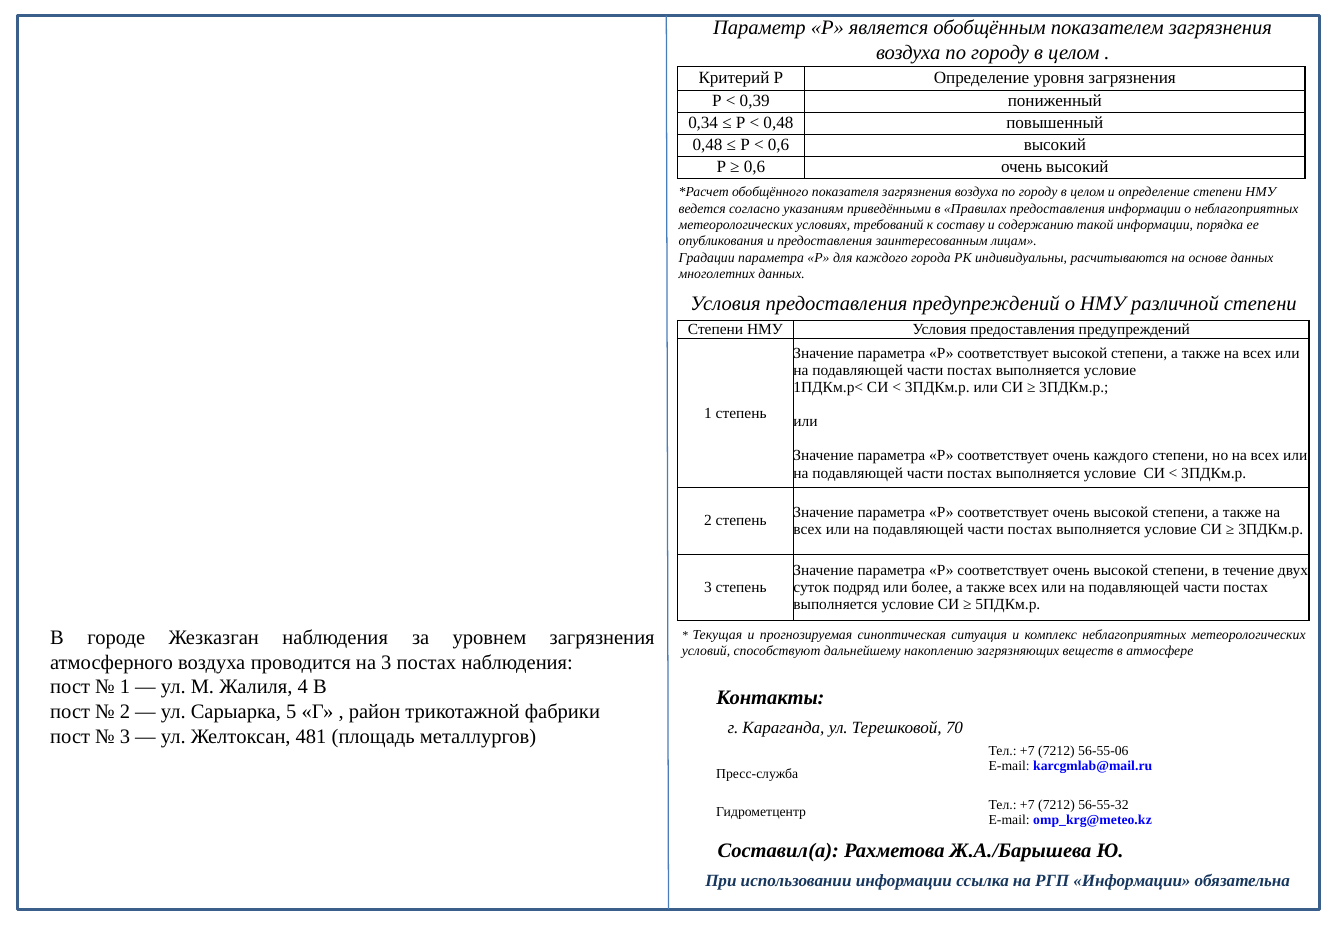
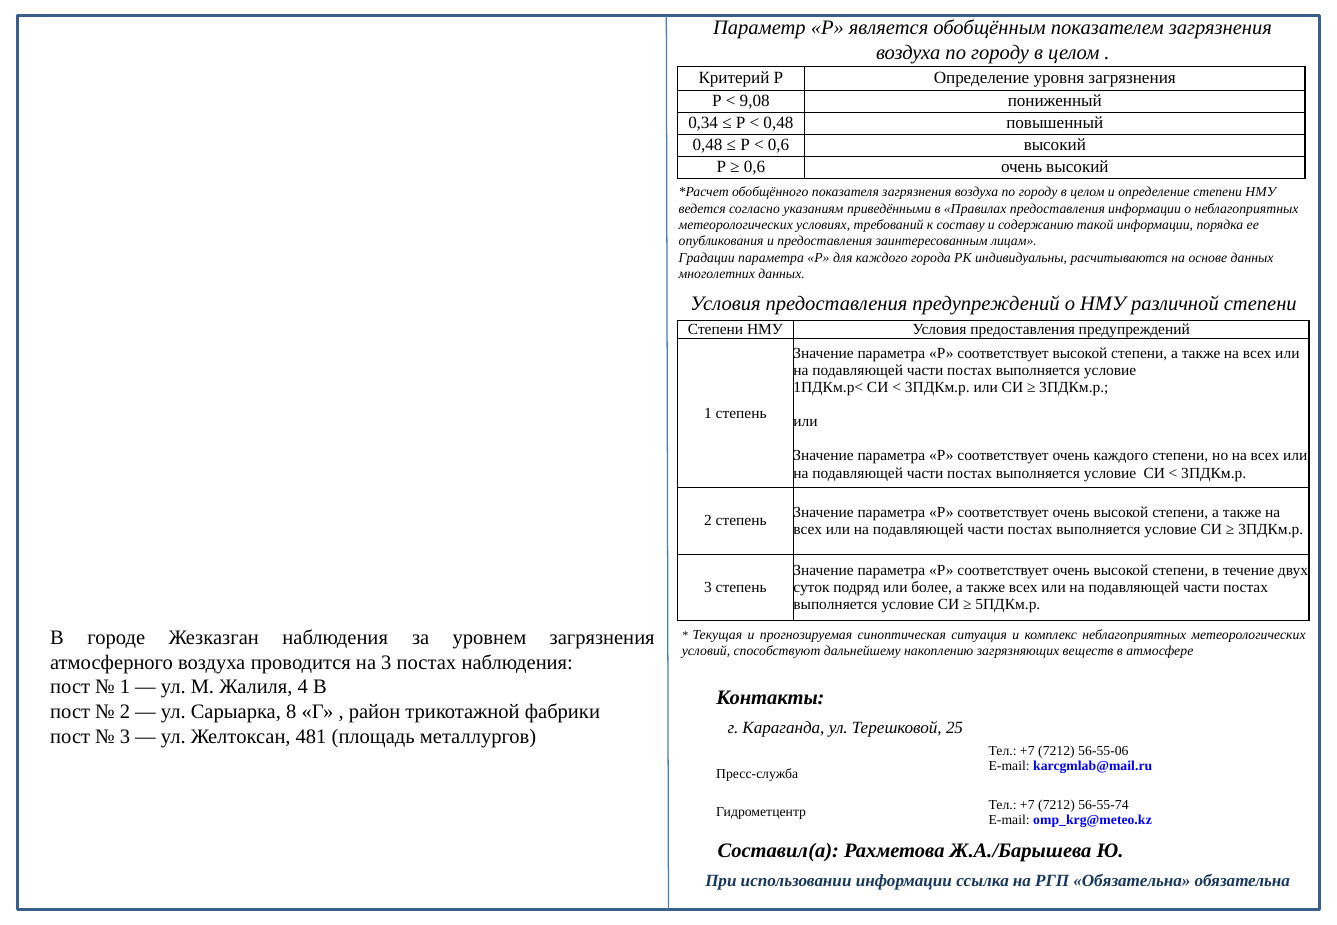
0,39: 0,39 -> 9,08 (755, 101)
5: 5 -> 8 (291, 712)
70: 70 -> 25 (955, 728)
56-55-32: 56-55-32 -> 56-55-74 (1103, 805)
РГП Информации: Информации -> Обязательна (1132, 881)
